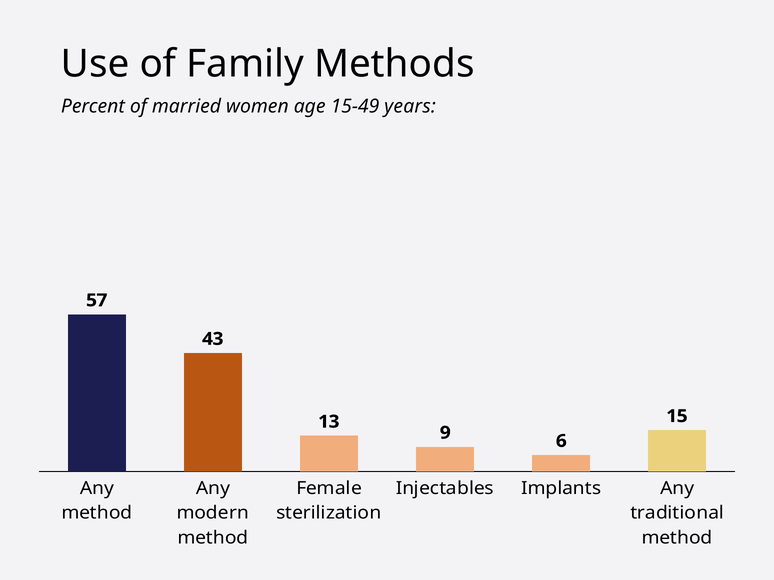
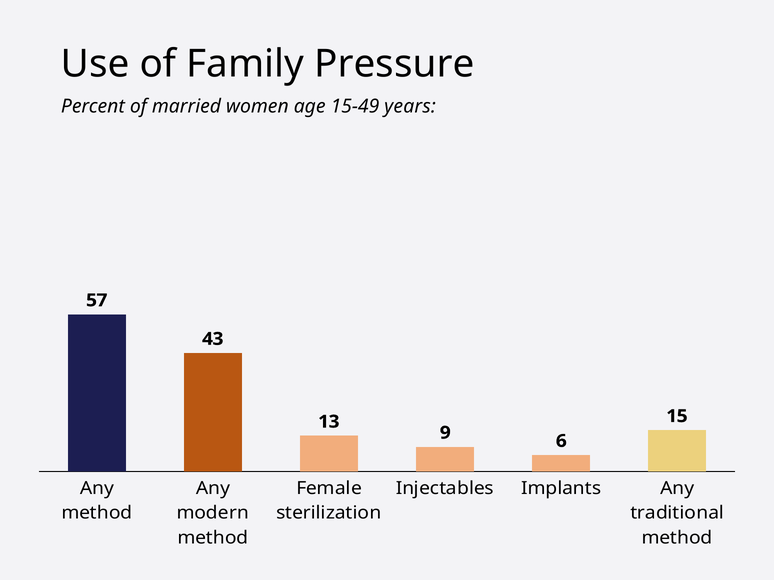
Methods: Methods -> Pressure (394, 64)
